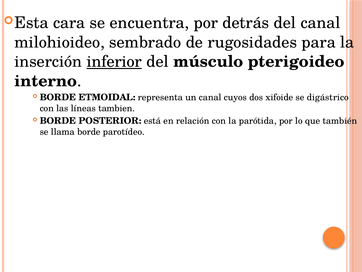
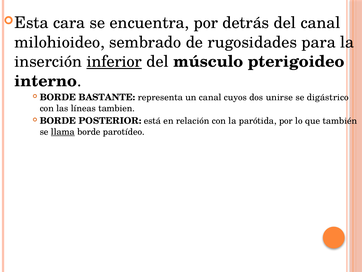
ETMOIDAL: ETMOIDAL -> BASTANTE (107, 97)
xifoide: xifoide -> unirse (279, 97)
llama underline: none -> present (63, 132)
